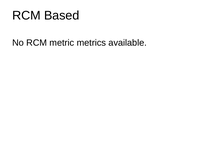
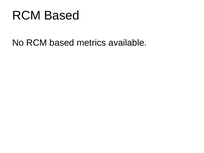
No RCM metric: metric -> based (62, 43)
